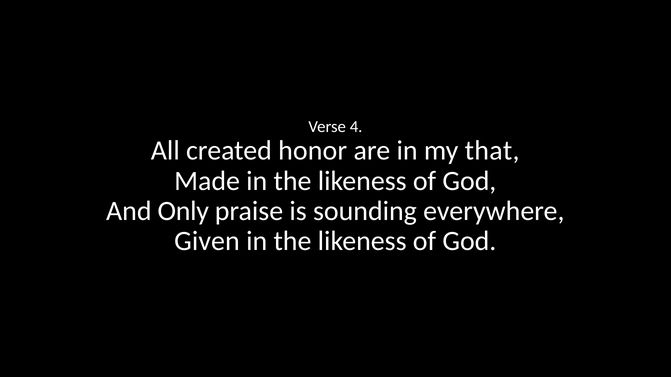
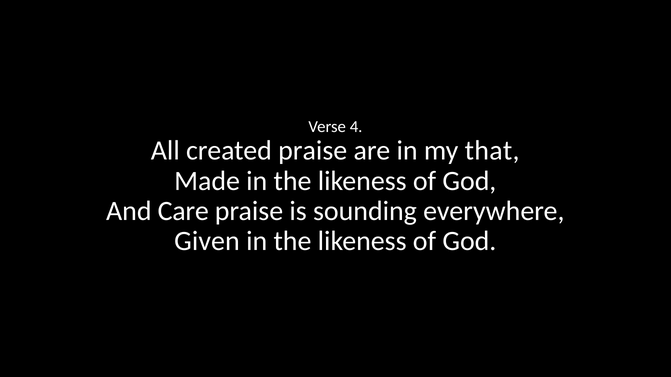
created honor: honor -> praise (313, 151)
Only: Only -> Care (183, 211)
